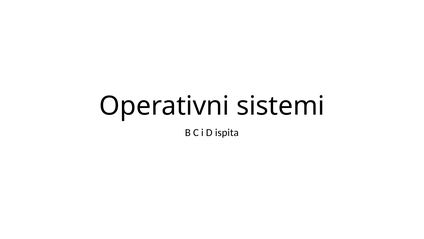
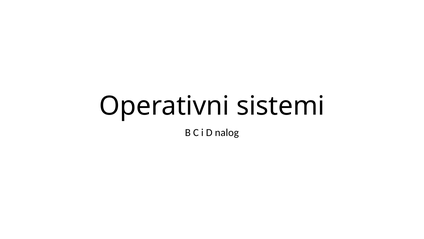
ispita: ispita -> nalog (227, 133)
